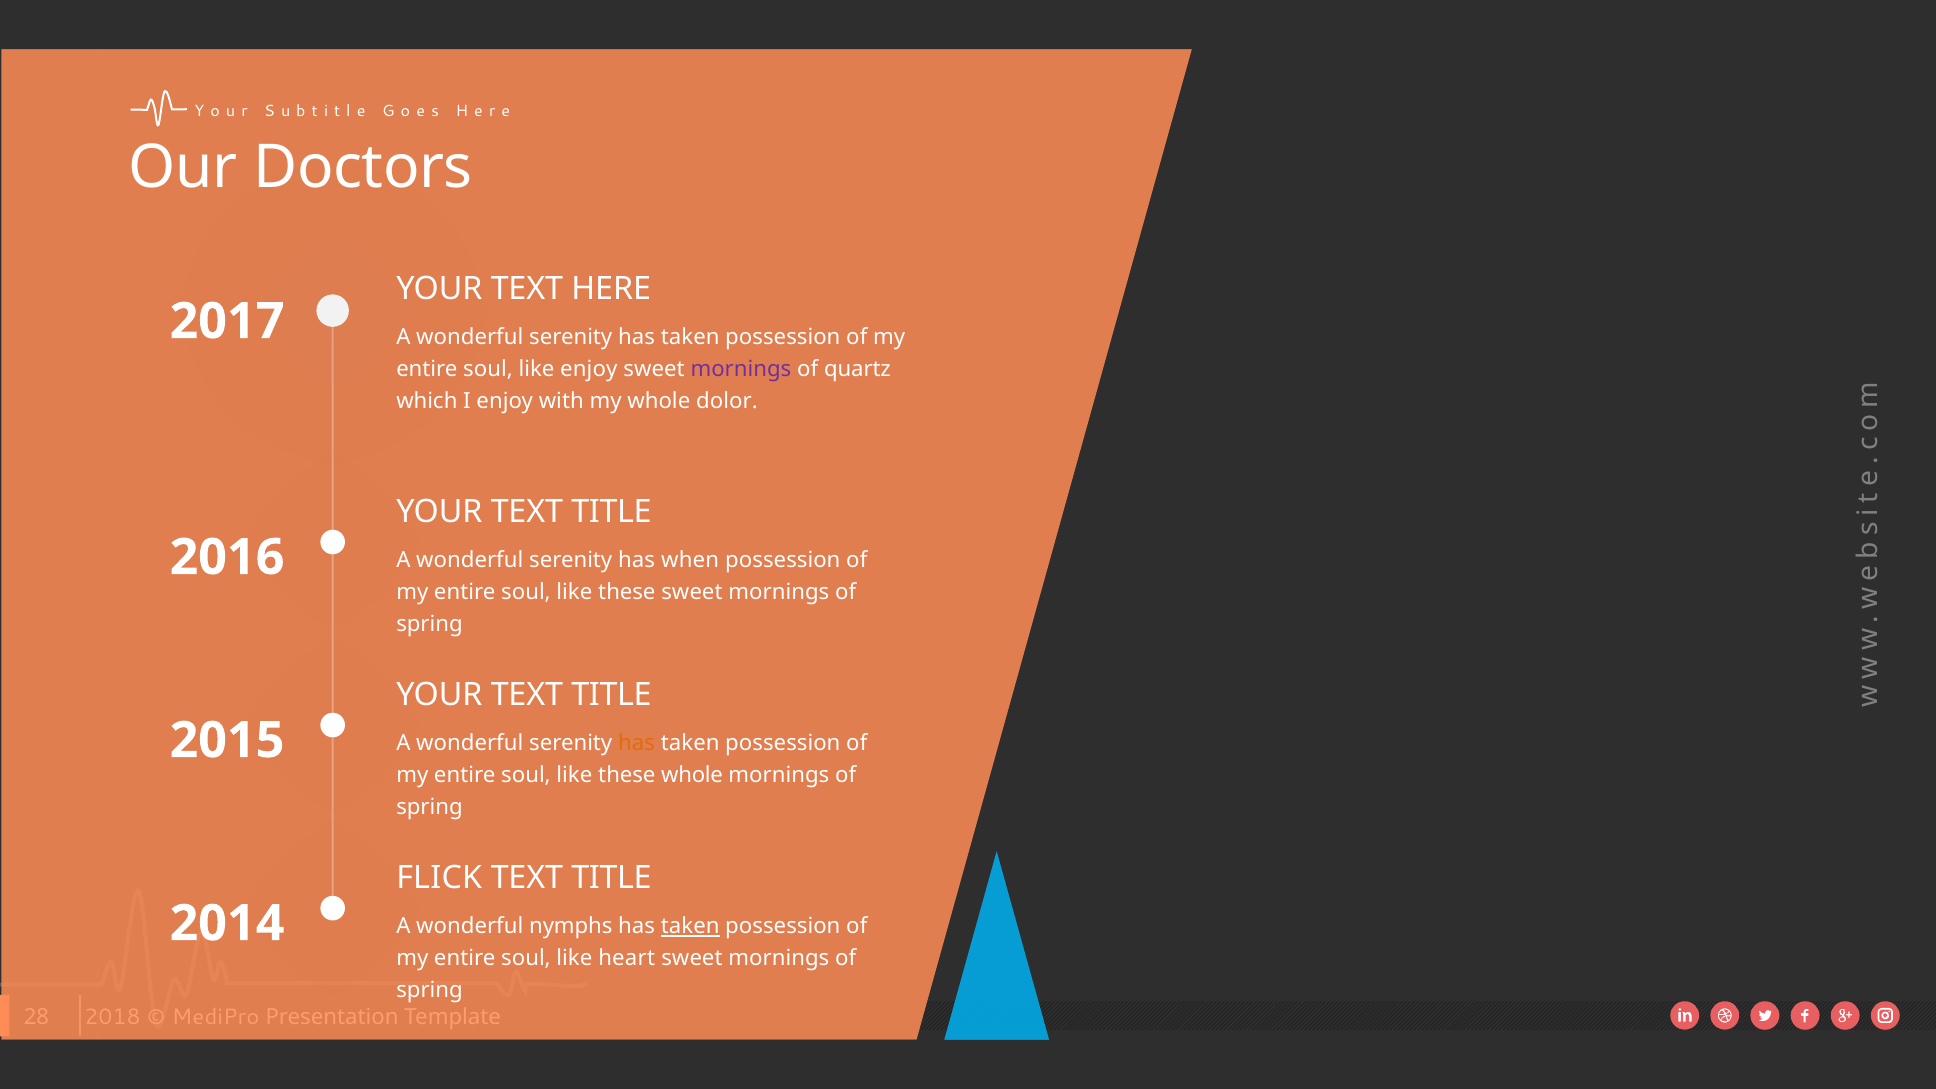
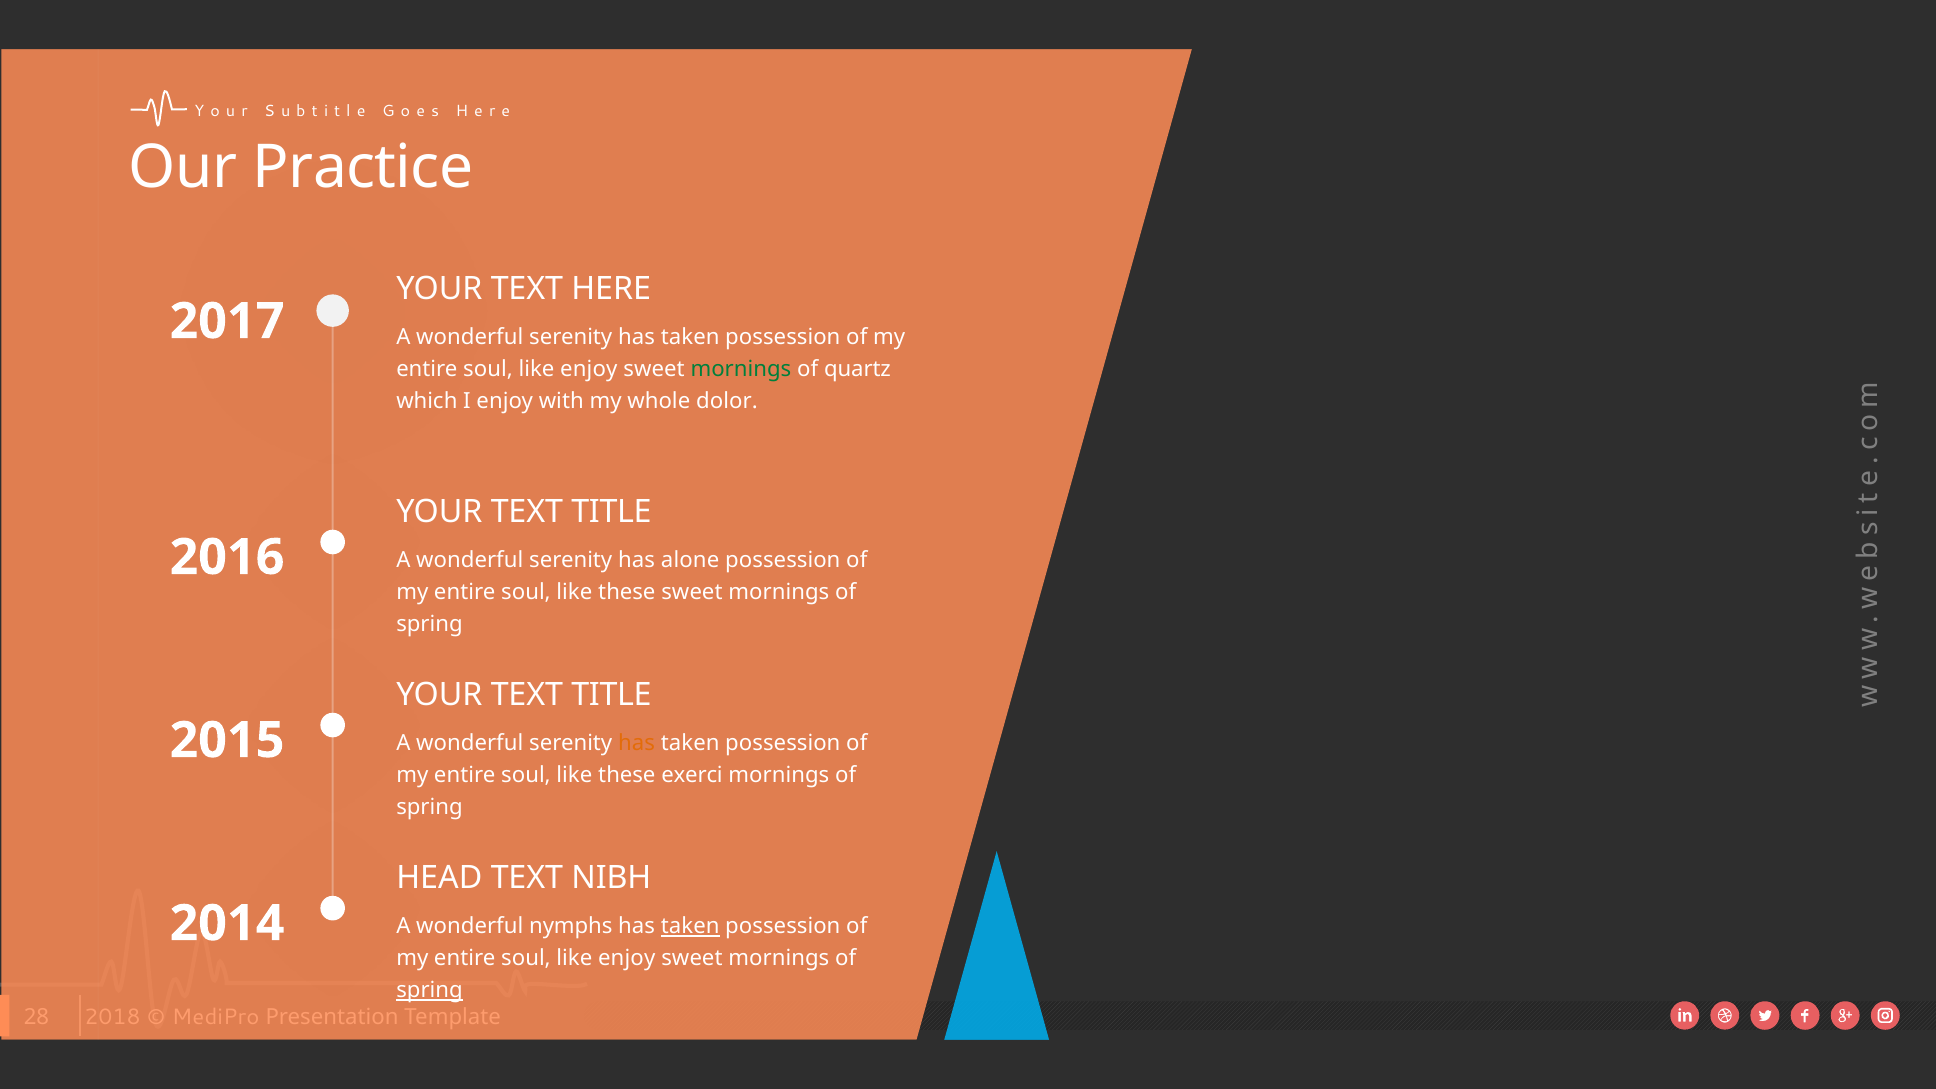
Doctors: Doctors -> Practice (363, 168)
mornings colour: purple -> green (741, 369)
when: when -> alone (690, 560)
these whole: whole -> exerci (692, 775)
FLICK: FLICK -> HEAD (439, 878)
TITLE: TITLE -> NIBH (611, 878)
heart: heart -> enjoy (627, 958)
spring underline: none -> present (430, 990)
